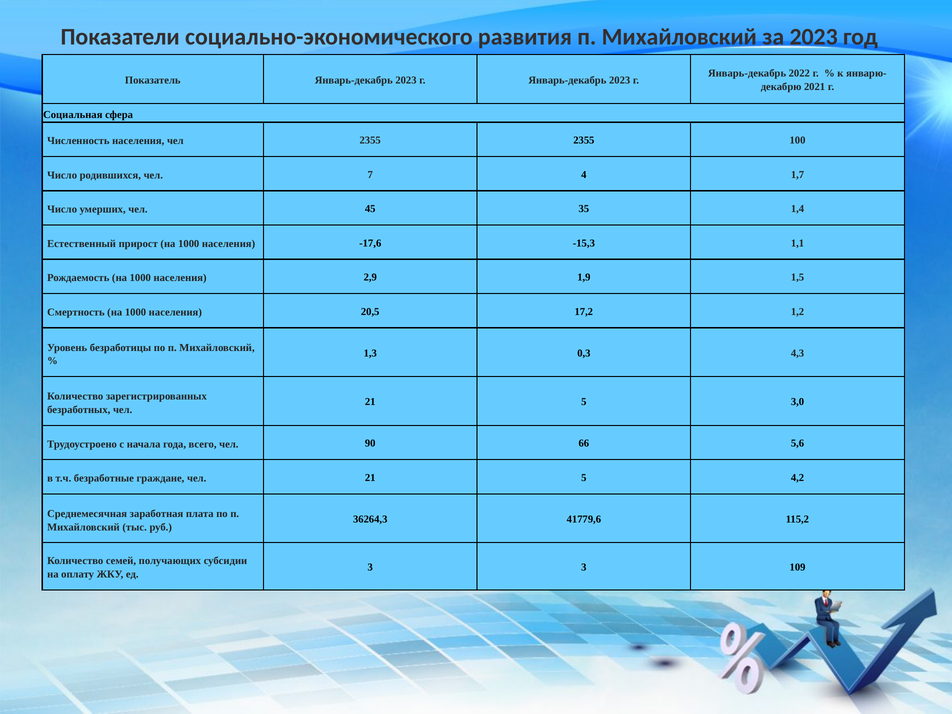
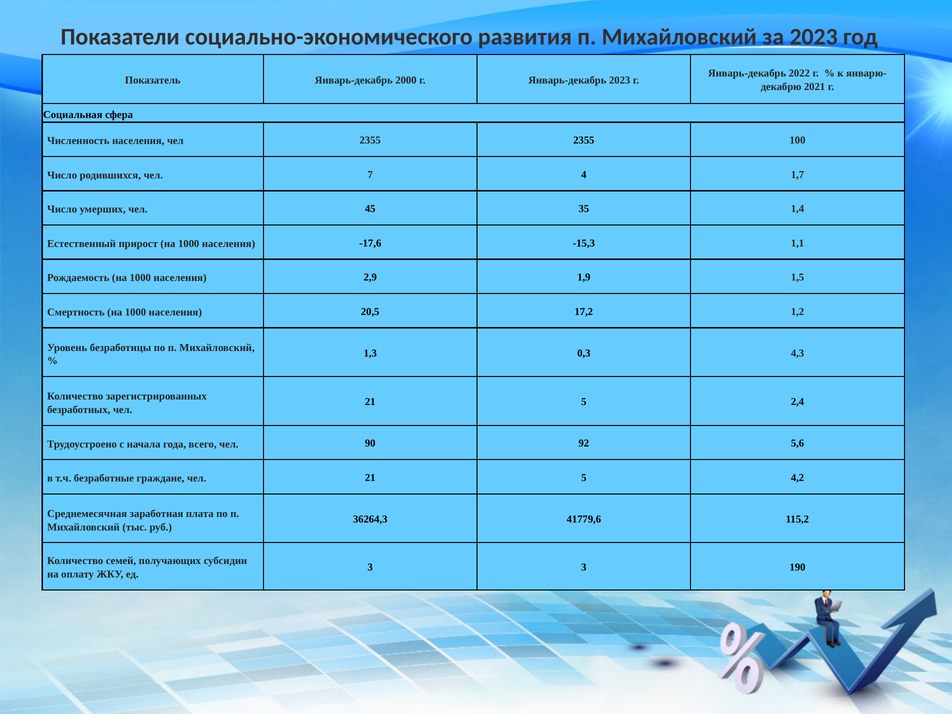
Показатель Январь-декабрь 2023: 2023 -> 2000 (406, 80)
3,0: 3,0 -> 2,4 (798, 402)
66: 66 -> 92 (584, 444)
109: 109 -> 190 (798, 567)
